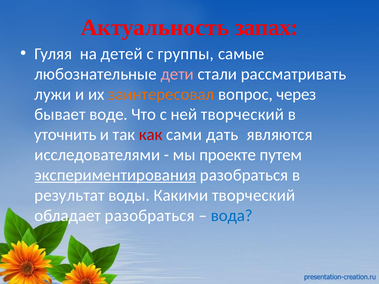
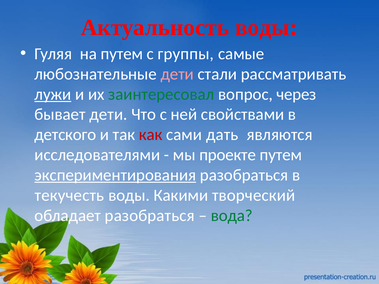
Актуальность запах: запах -> воды (266, 27)
на детей: детей -> путем (122, 54)
лужи underline: none -> present (53, 94)
заинтересовал colour: orange -> green (161, 94)
бывает воде: воде -> дети (108, 115)
ней творческий: творческий -> свойствами (243, 115)
уточнить: уточнить -> детского (65, 135)
результат: результат -> текучесть (69, 195)
вода colour: blue -> green (232, 216)
